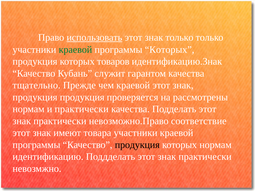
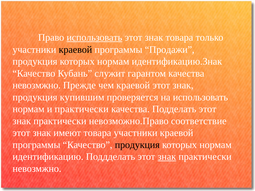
знак только: только -> товара (179, 38)
краевой colour: green -> black (75, 50)
программы Которых: Которых -> Продажи (170, 50)
товаров: товаров -> нормам (113, 62)
тщательно: тщательно -> невозмжно (37, 85)
продукция продукция: продукция -> купившим (82, 97)
на рассмотрены: рассмотрены -> использовать (200, 97)
знак underline: none -> present (167, 157)
